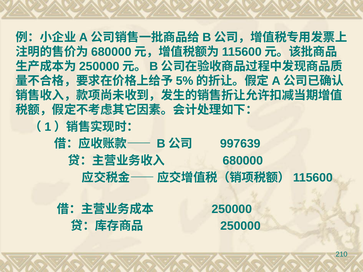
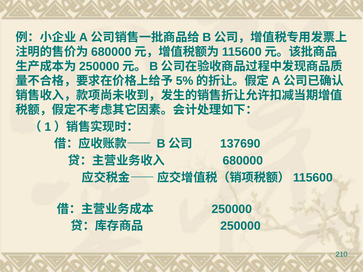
997639: 997639 -> 137690 (240, 144)
